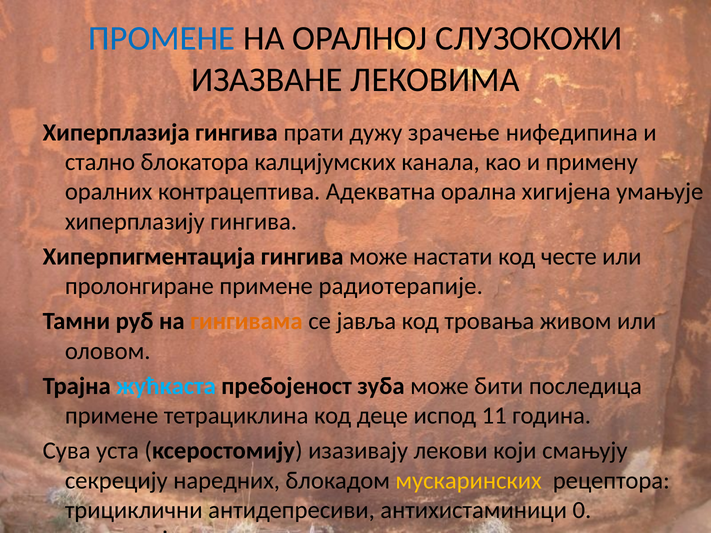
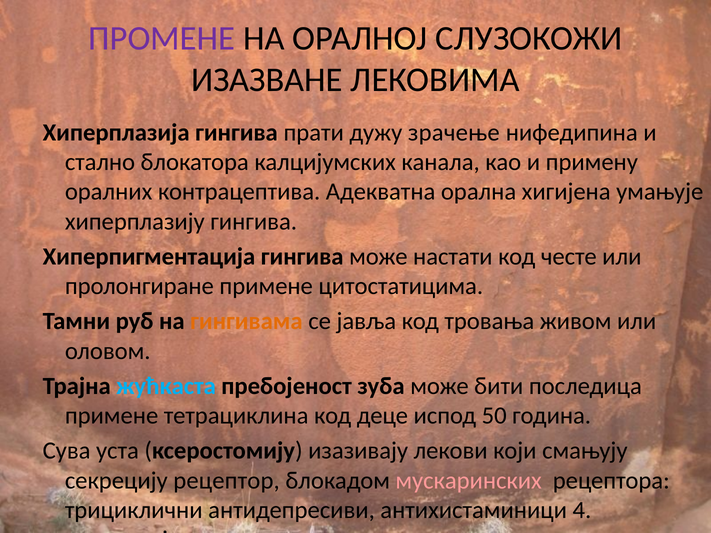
ПРОМЕНЕ colour: blue -> purple (162, 39)
радиотерапије: радиотерапије -> цитостатицима (401, 286)
11: 11 -> 50 (494, 416)
наредних: наредних -> рецептор (227, 481)
мускаринских colour: yellow -> pink (469, 481)
0: 0 -> 4 (582, 510)
